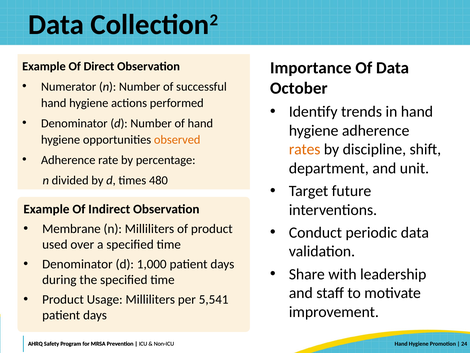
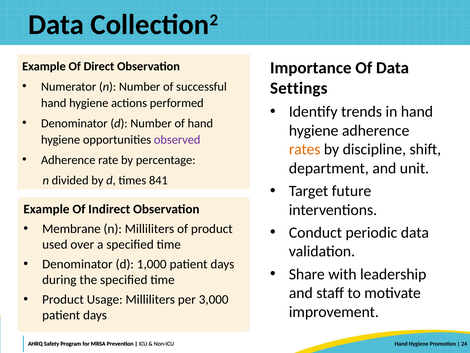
October: October -> Settings (299, 88)
observed colour: orange -> purple (177, 139)
480: 480 -> 841 (158, 180)
5,541: 5,541 -> 3,000 (214, 299)
